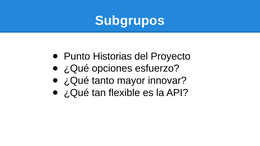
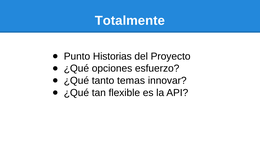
Subgrupos: Subgrupos -> Totalmente (130, 21)
mayor: mayor -> temas (131, 81)
